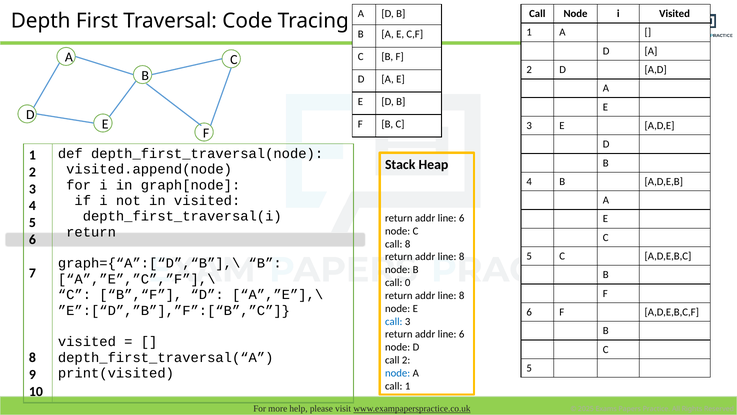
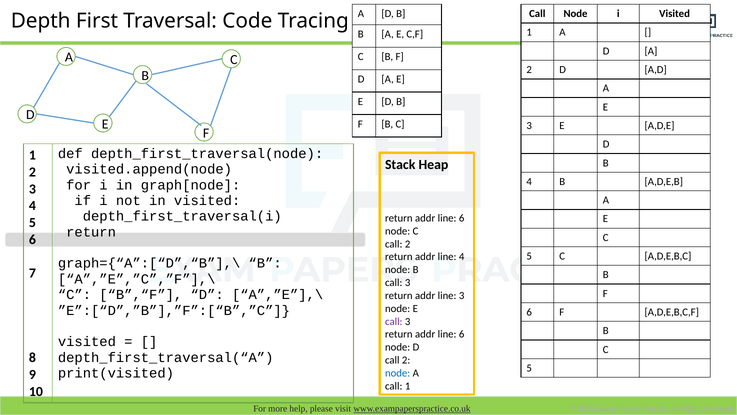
8: 8 -> 2 (408, 244)
8: 8 -> 4 (462, 257)
0: 0 -> 3 (408, 282)
8: 8 -> 3 (462, 295)
call colour: blue -> purple (394, 321)
